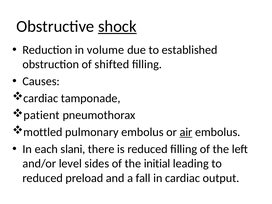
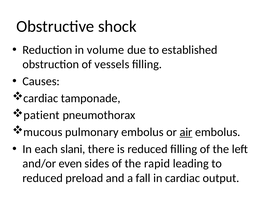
shock underline: present -> none (117, 26)
shifted: shifted -> vessels (112, 64)
mottled: mottled -> mucous (43, 132)
level: level -> even (70, 164)
initial: initial -> rapid (157, 164)
